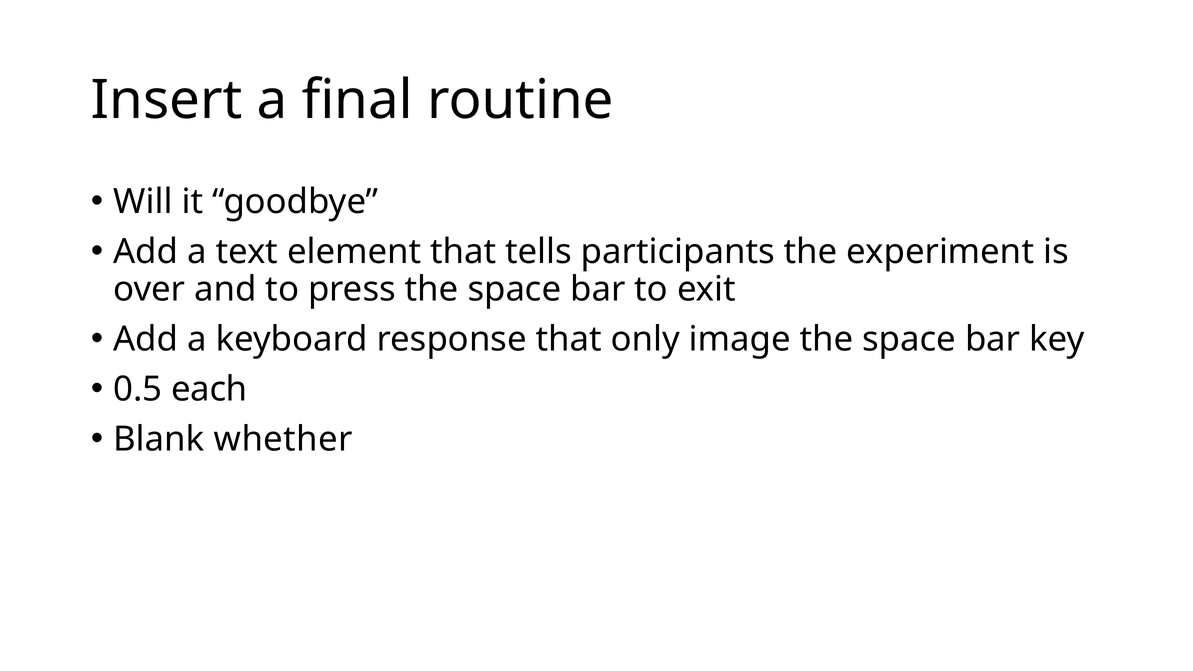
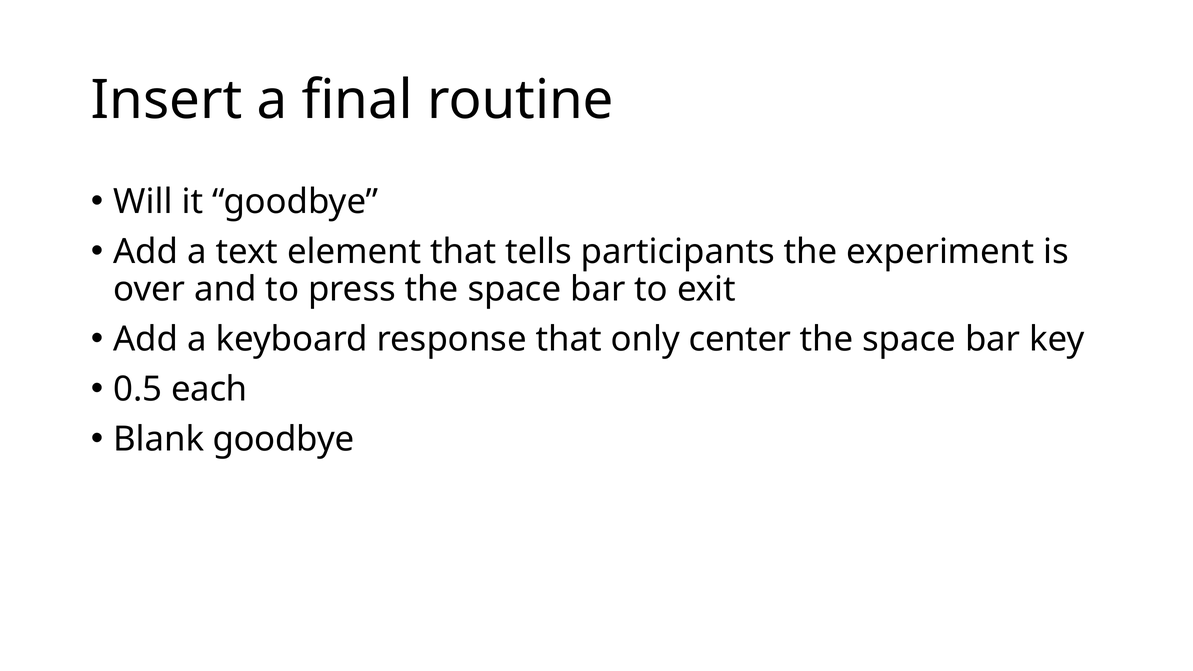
image: image -> center (740, 339)
Blank whether: whether -> goodbye (284, 439)
